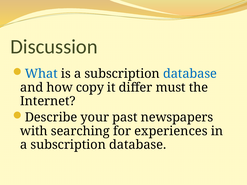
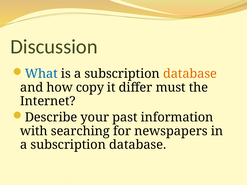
database colour: blue -> orange (190, 74)
newspapers: newspapers -> information (177, 118)
experiences: experiences -> newspapers (171, 131)
